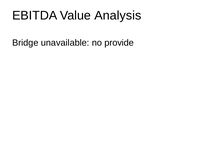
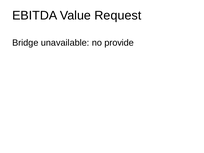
Analysis: Analysis -> Request (118, 15)
